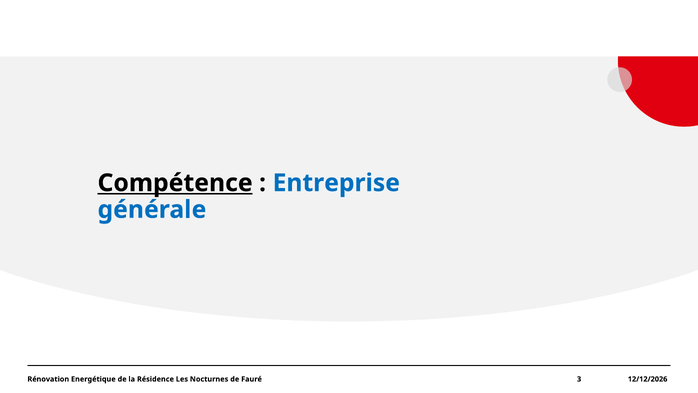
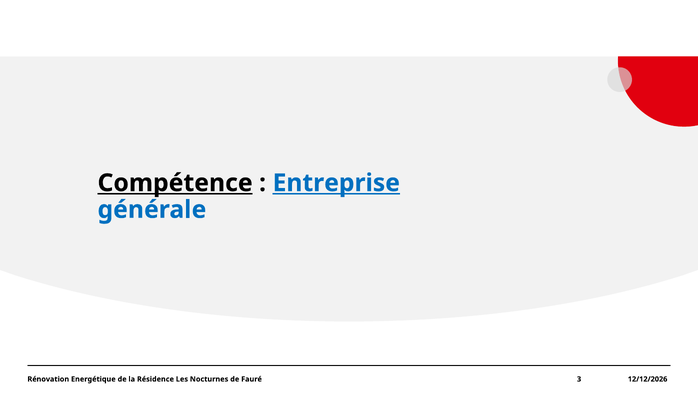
Entreprise underline: none -> present (336, 183)
